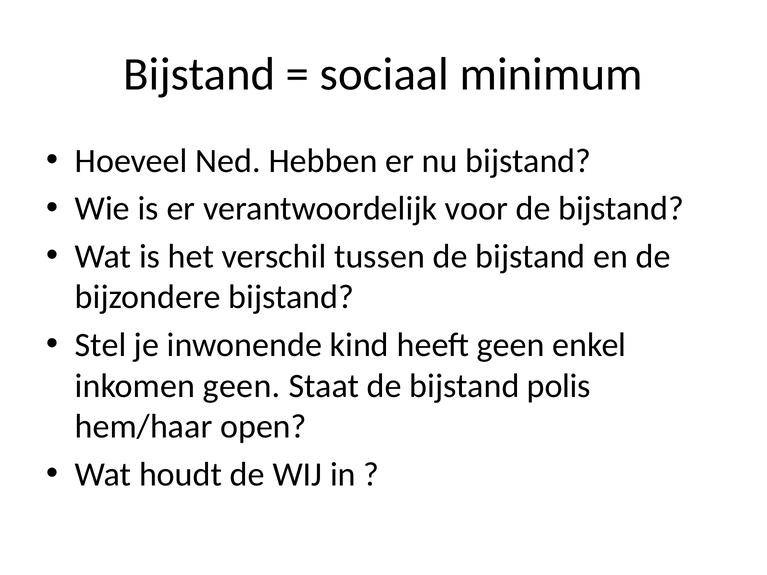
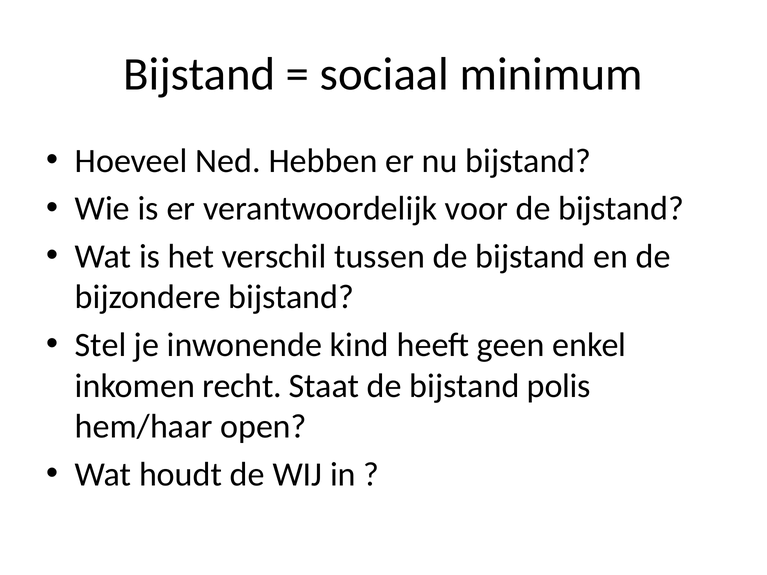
inkomen geen: geen -> recht (242, 386)
